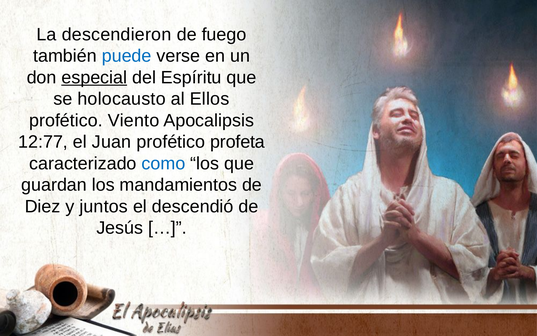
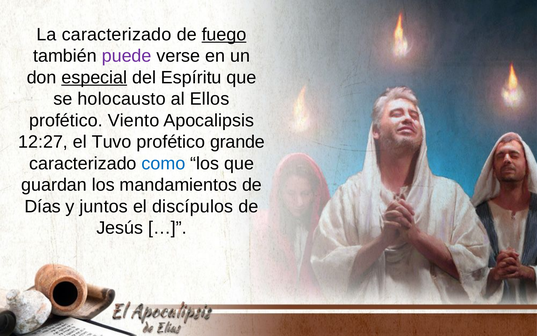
La descendieron: descendieron -> caracterizado (117, 34)
fuego underline: none -> present (224, 34)
puede colour: blue -> purple (127, 56)
12:77: 12:77 -> 12:27 (43, 142)
Juan: Juan -> Tuvo (112, 142)
profeta: profeta -> grande (238, 142)
Diez: Diez -> Días (43, 206)
descendió: descendió -> discípulos (193, 206)
